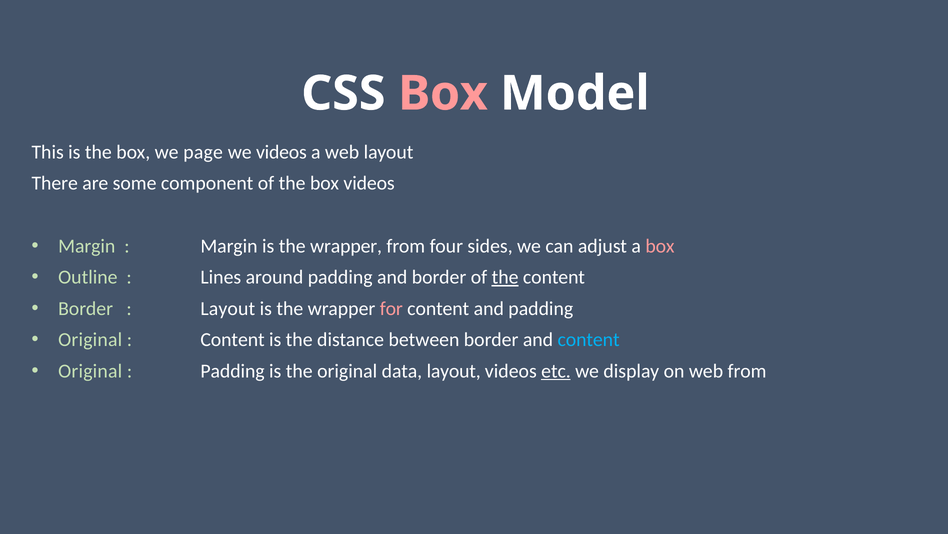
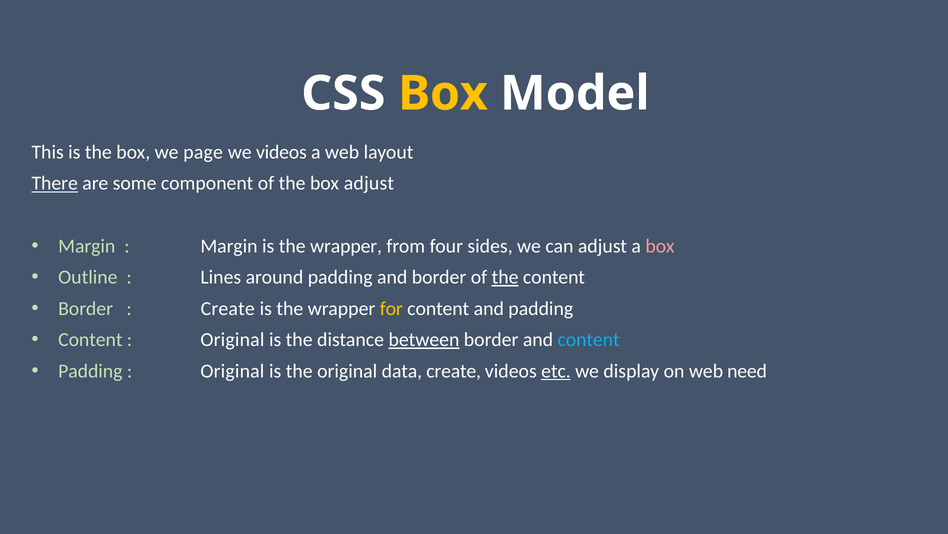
Box colour: pink -> yellow (443, 93)
There underline: none -> present (55, 183)
box videos: videos -> adjust (369, 183)
Layout: Layout -> Create (228, 308)
for colour: pink -> yellow (391, 308)
Original: Original -> Content (90, 339)
Content: Content -> Original (232, 339)
between underline: none -> present (424, 339)
Original: Original -> Padding (90, 370)
Padding: Padding -> Original (232, 370)
data layout: layout -> create (454, 370)
web from: from -> need (747, 370)
